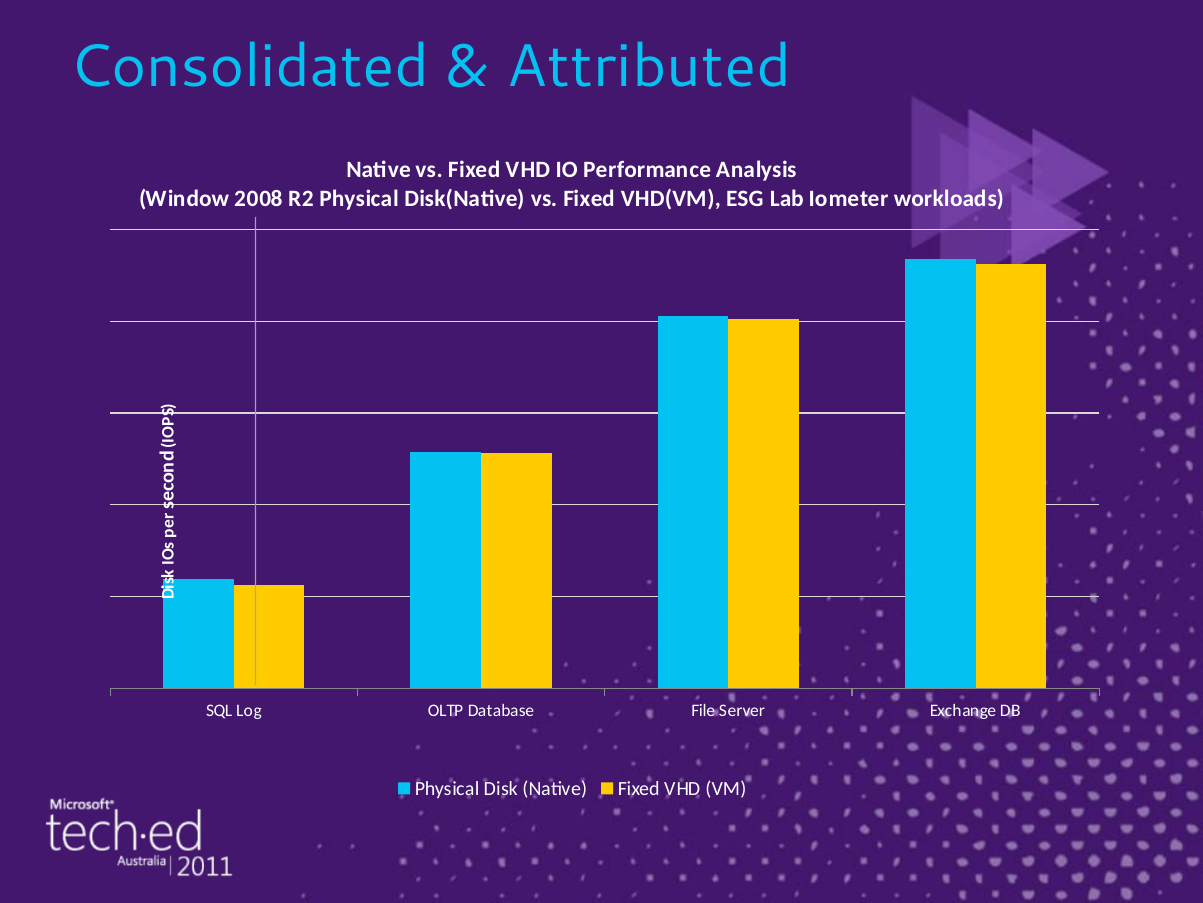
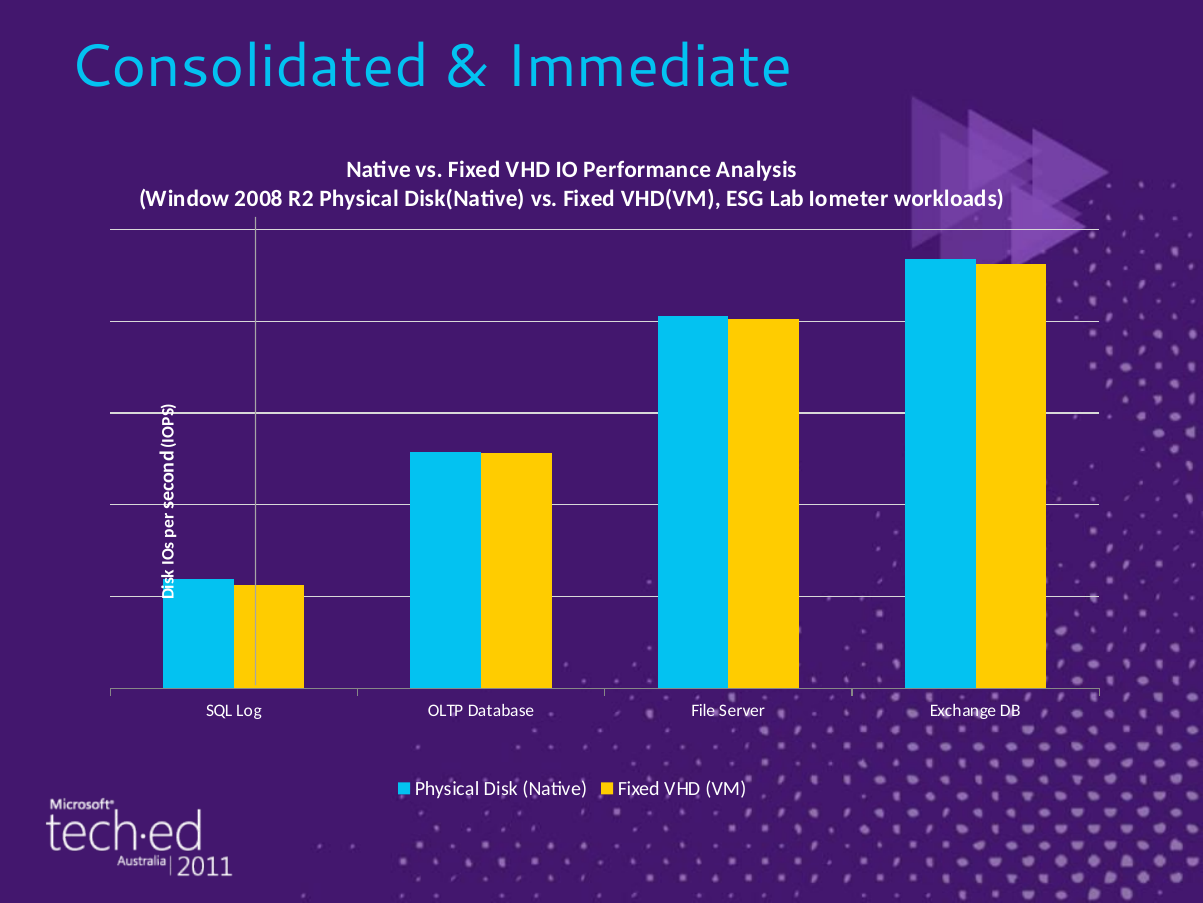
Attributed: Attributed -> Immediate (649, 66)
